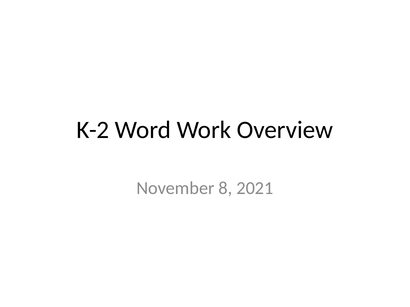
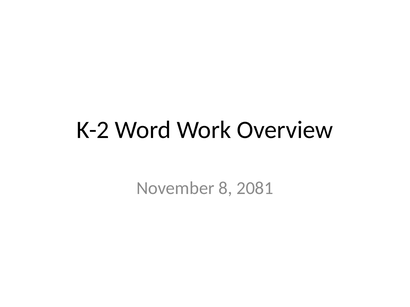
2021: 2021 -> 2081 (255, 189)
